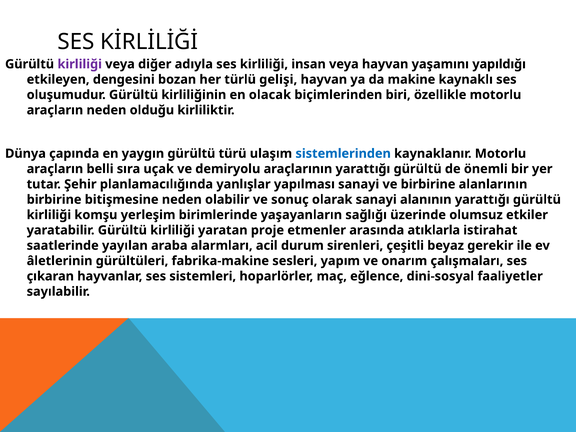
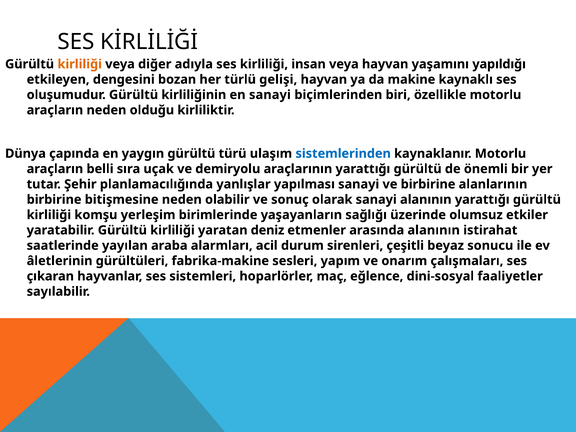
kirliliği colour: purple -> orange (80, 64)
en olacak: olacak -> sanayi (270, 95)
proje: proje -> deniz (268, 230)
arasında atıklarla: atıklarla -> alanının (434, 230)
gerekir: gerekir -> sonucu (490, 246)
